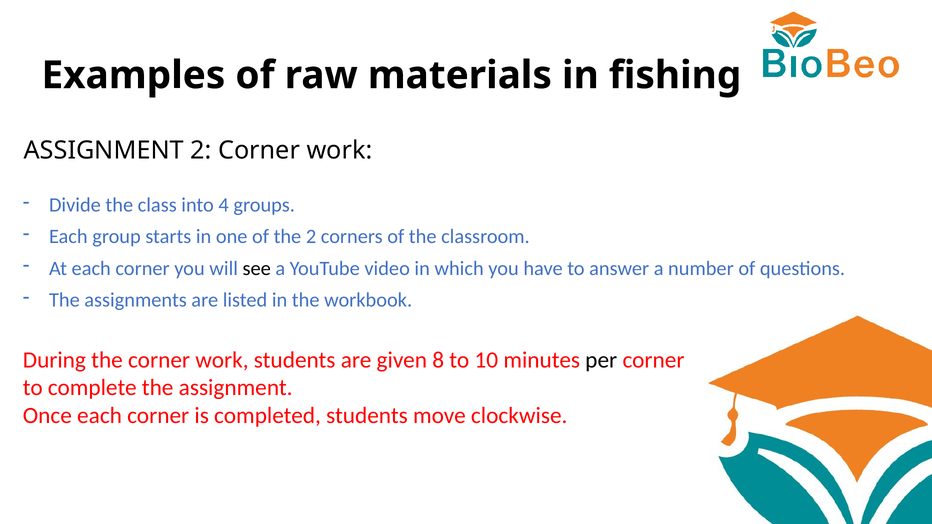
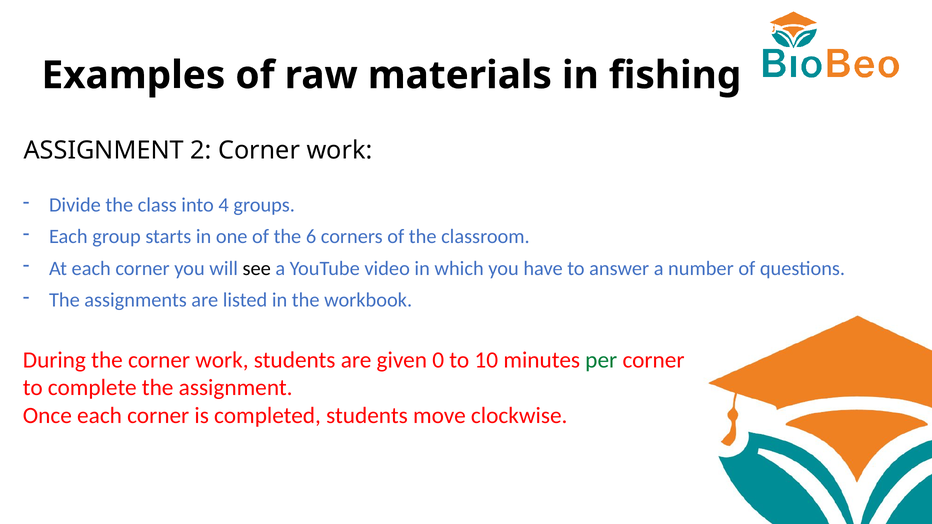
the 2: 2 -> 6 (311, 237)
8: 8 -> 0 (438, 360)
per colour: black -> green (601, 360)
